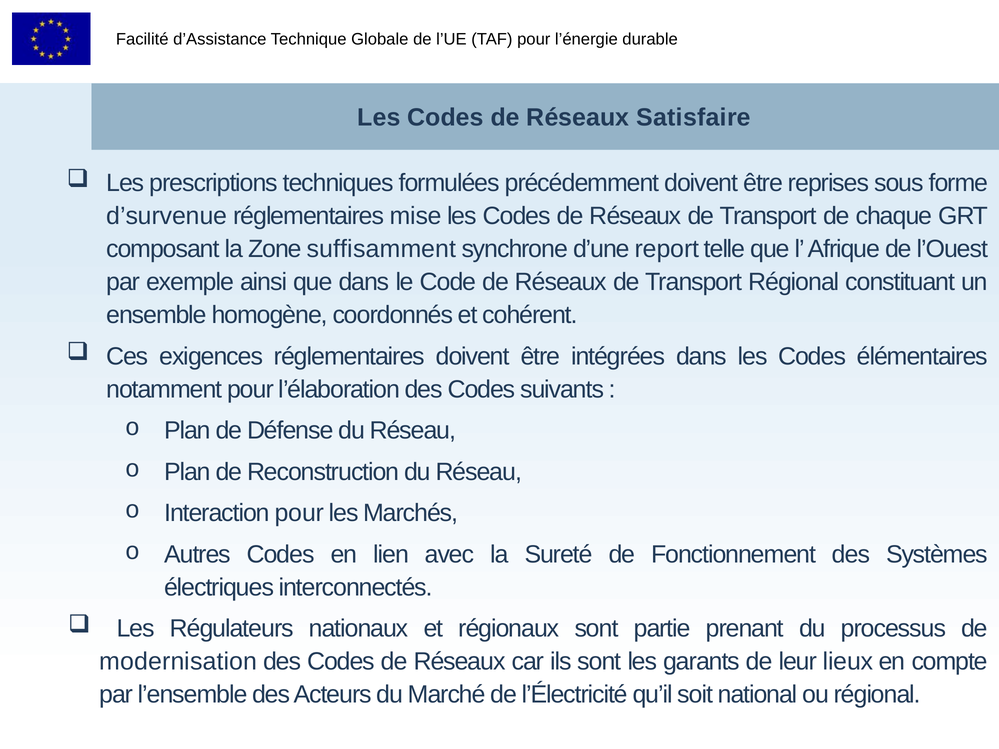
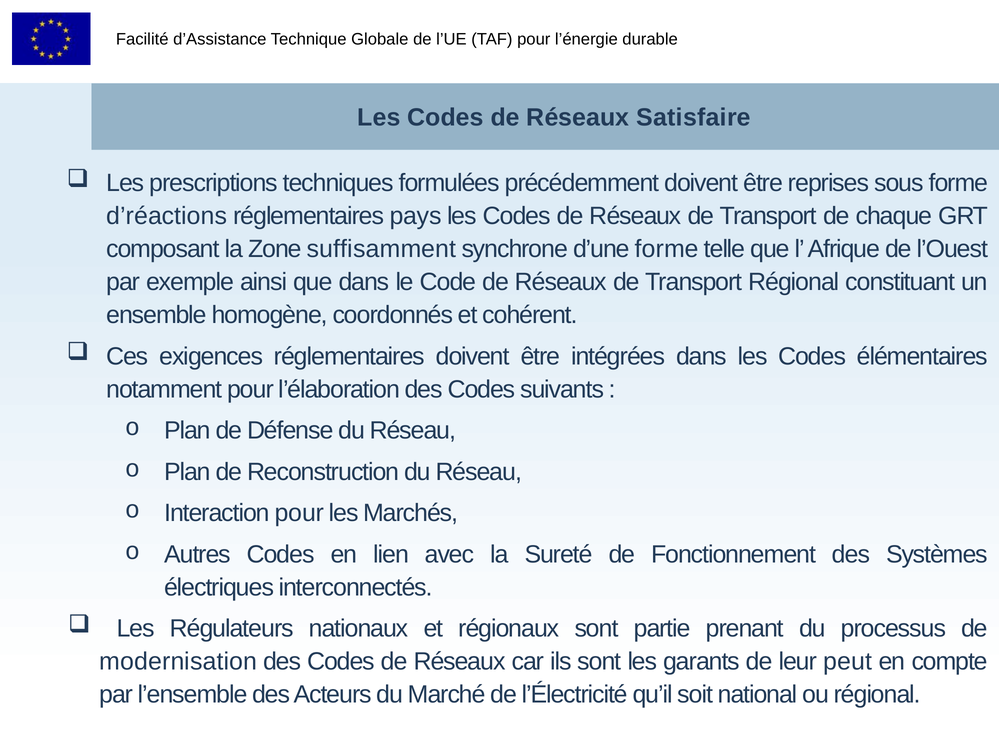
d’survenue: d’survenue -> d’réactions (167, 216)
mise: mise -> pays (416, 216)
d’une report: report -> forme (667, 249)
lieux: lieux -> peut (848, 662)
